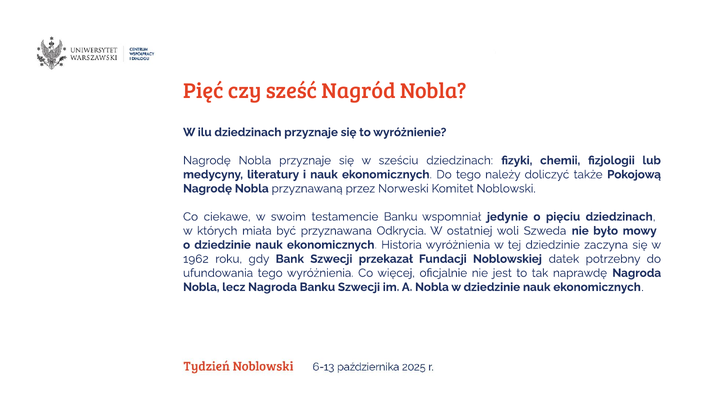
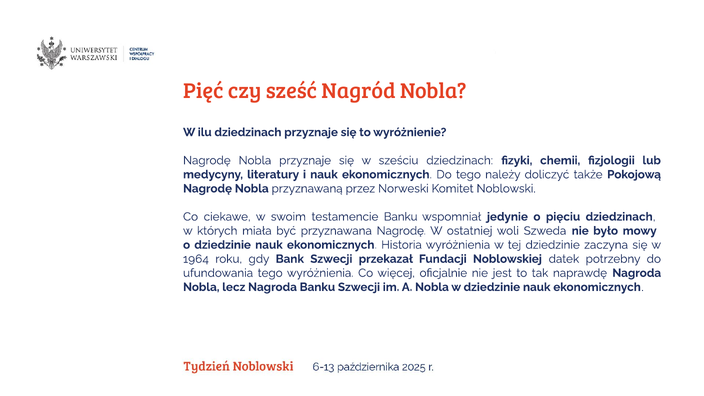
przyznawana Odkrycia: Odkrycia -> Nagrodę (401, 231)
1962: 1962 -> 1964 (196, 259)
